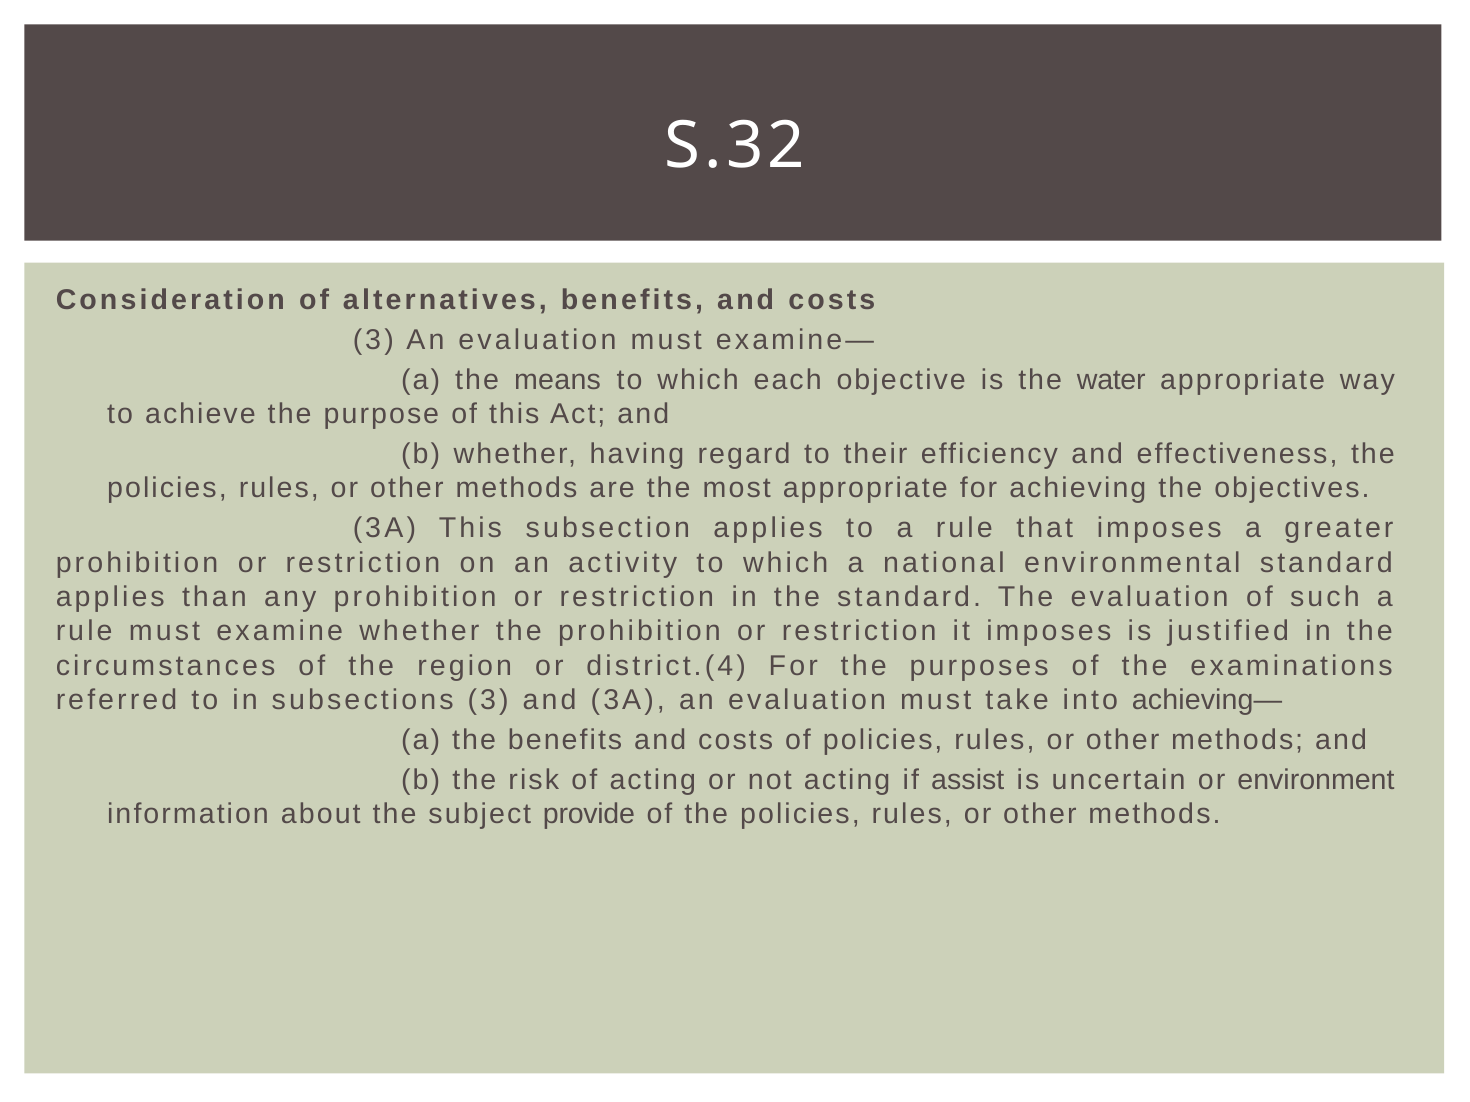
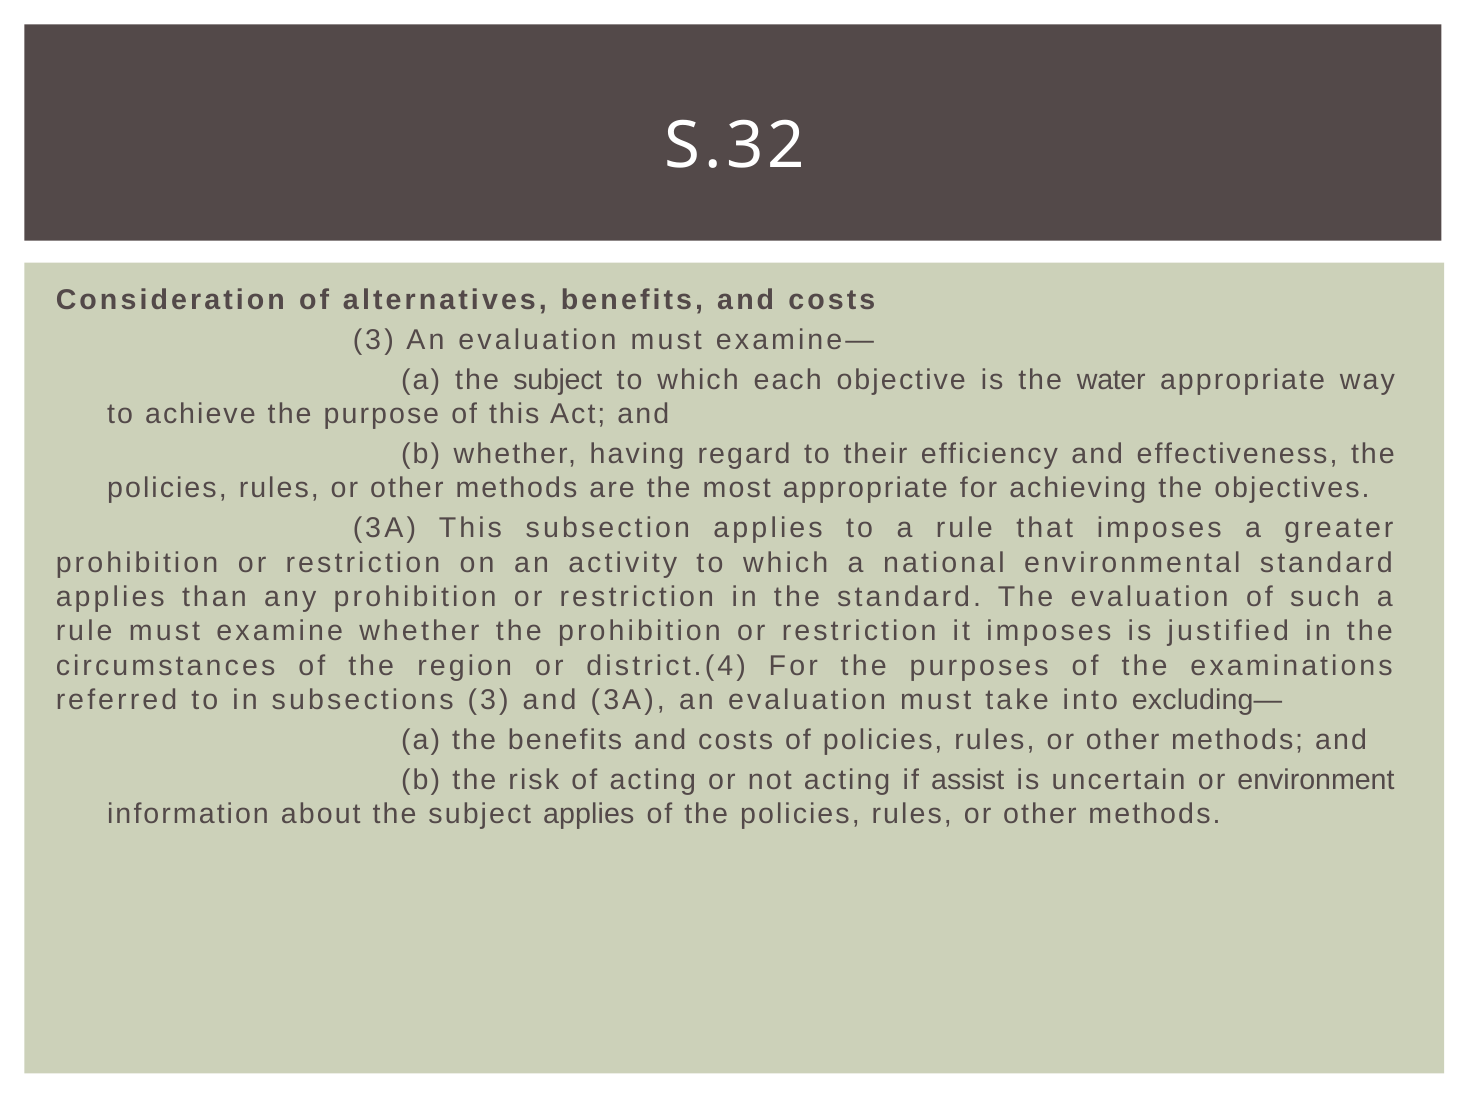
a the means: means -> subject (558, 380)
achieving—: achieving— -> excluding— (1207, 700)
subject provide: provide -> applies (589, 815)
